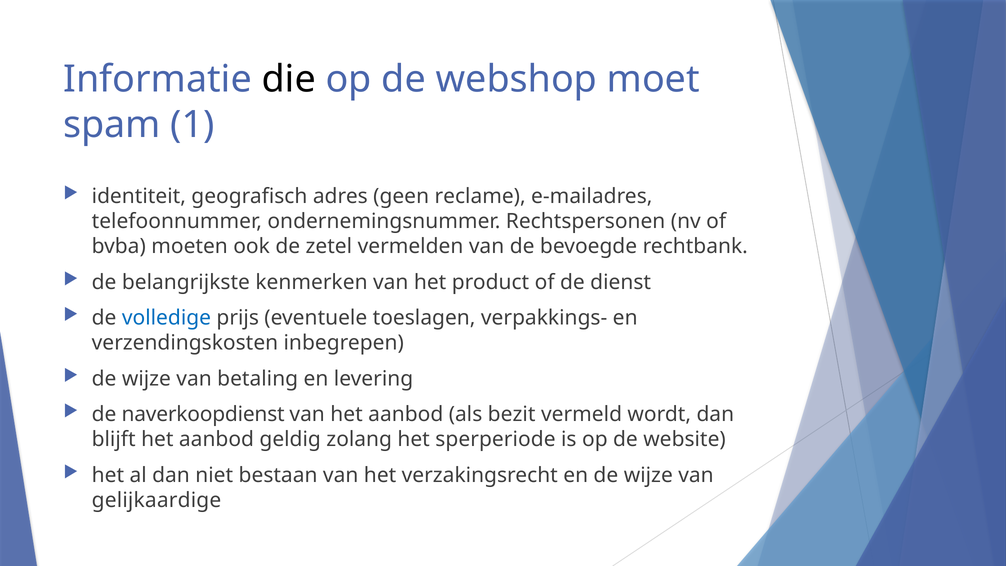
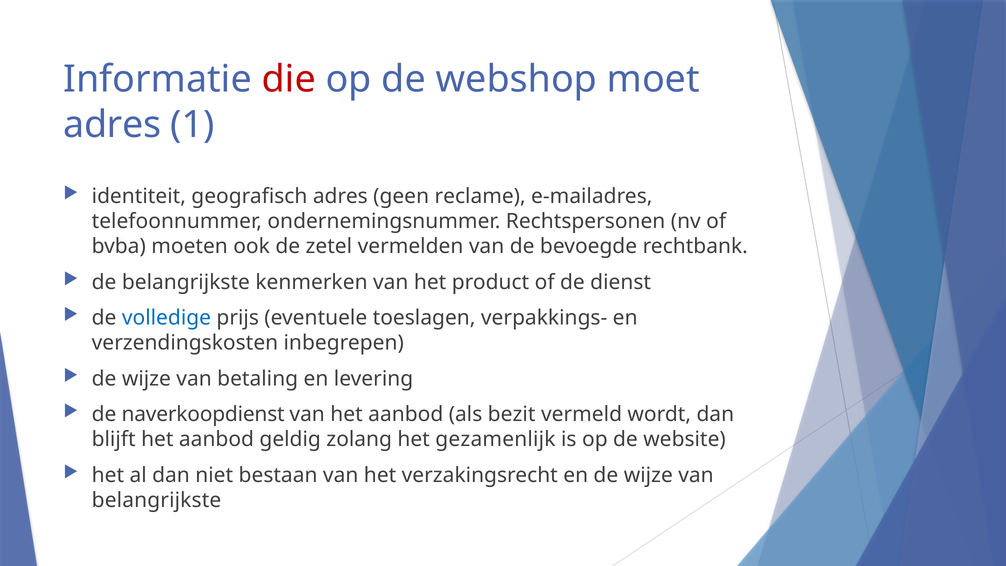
die colour: black -> red (289, 79)
spam: spam -> adres (112, 125)
sperperiode: sperperiode -> gezamenlijk (495, 439)
gelijkaardige: gelijkaardige -> belangrijkste (157, 500)
